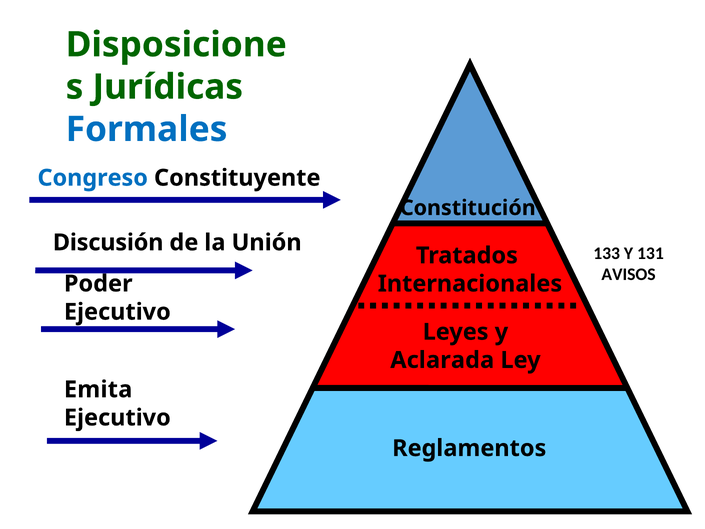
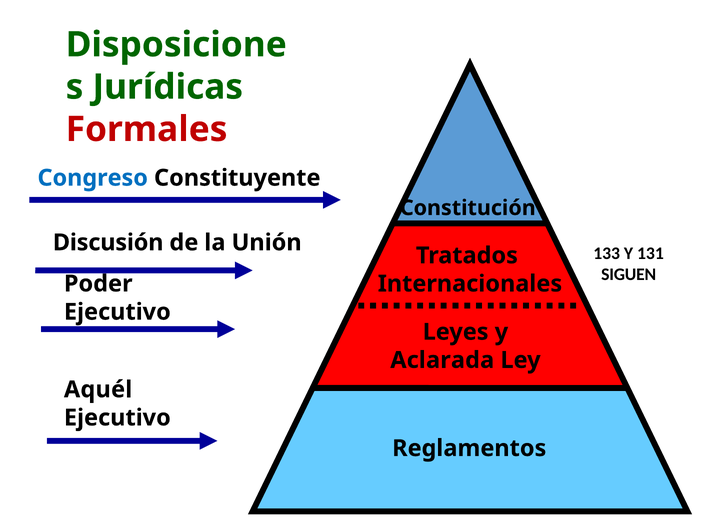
Formales colour: blue -> red (147, 129)
AVISOS: AVISOS -> SIGUEN (629, 274)
Emita: Emita -> Aquél (98, 389)
